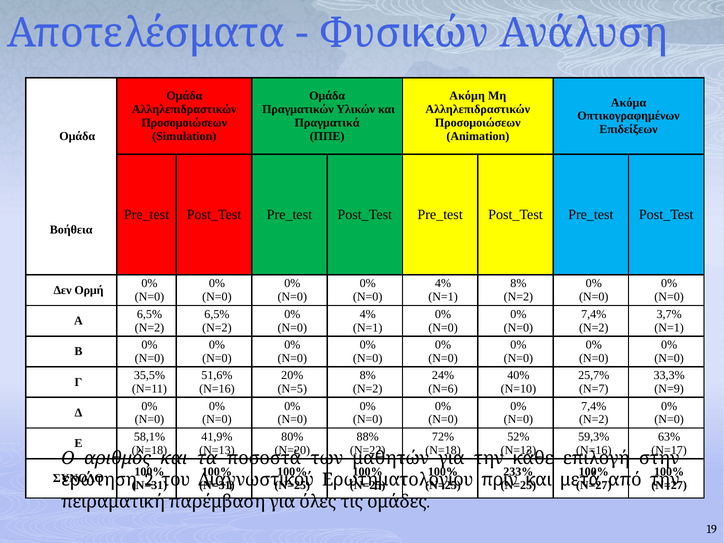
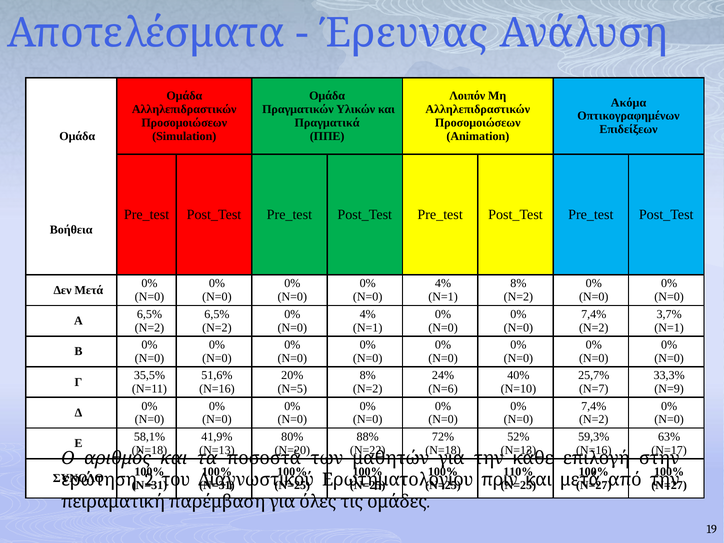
Φυσικών: Φυσικών -> Έρευνας (404, 33)
Ακόμη: Ακόμη -> Λοιπόν (467, 96)
Δεν Ορμή: Ορμή -> Μετά (89, 290)
233%: 233% -> 110% (518, 472)
